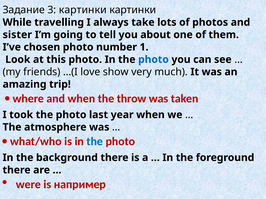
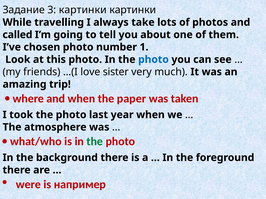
sister: sister -> called (17, 35)
show: show -> sister (116, 72)
throw: throw -> paper (132, 99)
the colour: blue -> green (95, 142)
